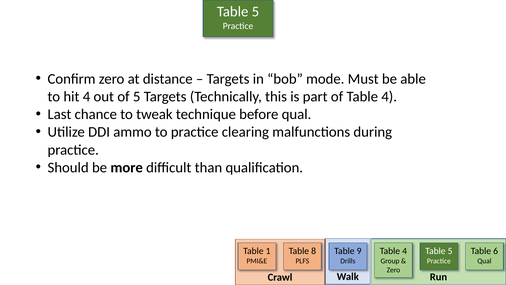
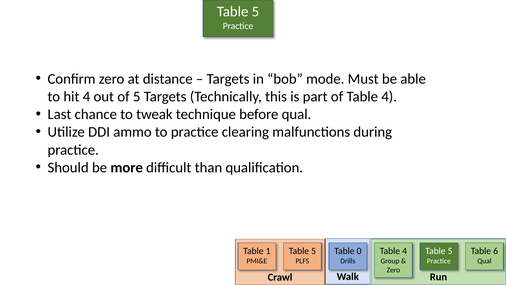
8: 8 -> 5 (314, 251)
9: 9 -> 0 (359, 251)
